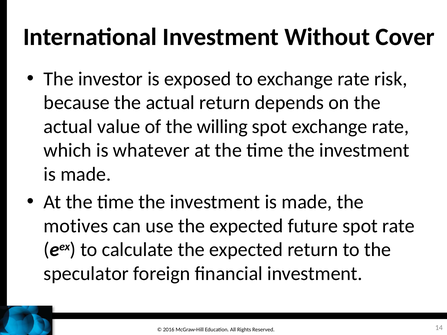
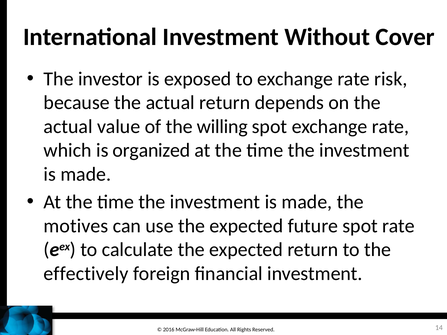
whatever: whatever -> organized (152, 150)
speculator: speculator -> effectively (86, 274)
